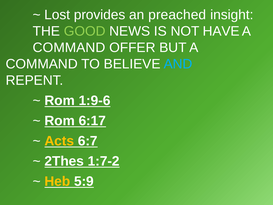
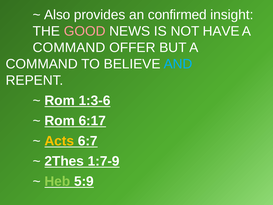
Lost: Lost -> Also (57, 15)
preached: preached -> confirmed (177, 15)
GOOD colour: light green -> pink (85, 31)
1:9-6: 1:9-6 -> 1:3-6 (95, 100)
1:7-2: 1:7-2 -> 1:7-9 (104, 161)
Heb colour: yellow -> light green (57, 181)
